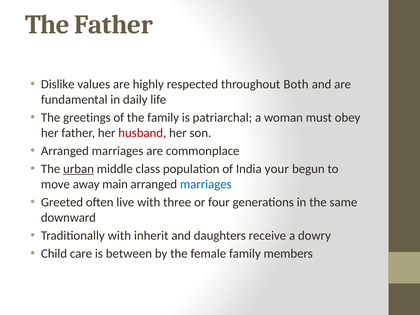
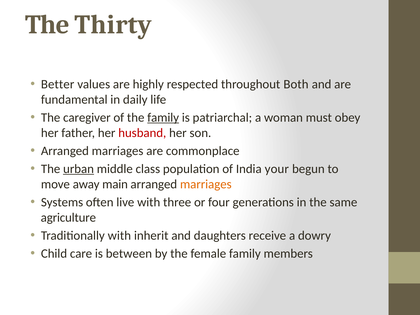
The Father: Father -> Thirty (113, 25)
Dislike: Dislike -> Better (58, 84)
greetings: greetings -> caregiver (87, 118)
family underline: none -> present (163, 118)
marriages colour: blue -> orange (206, 184)
Greeted: Greeted -> Systems (62, 202)
downward: downward -> agriculture (68, 218)
